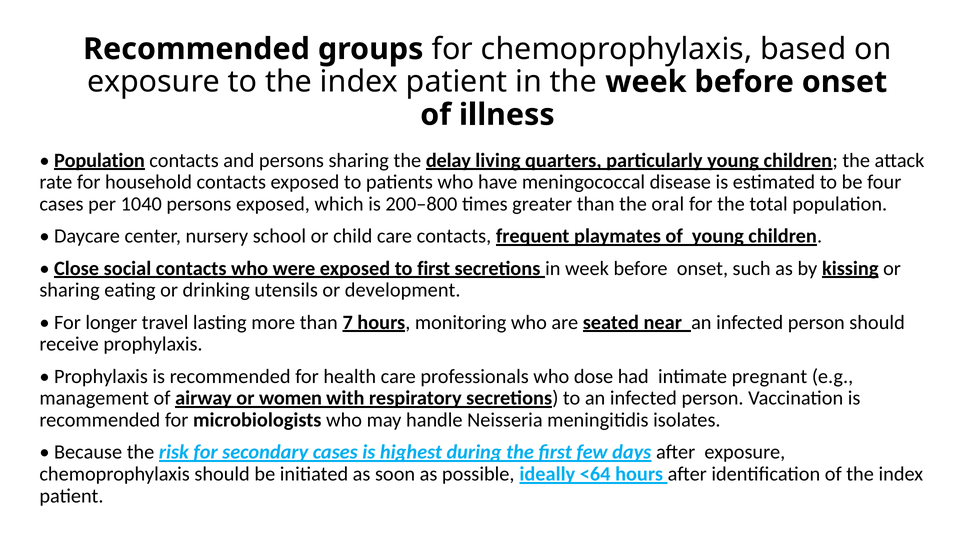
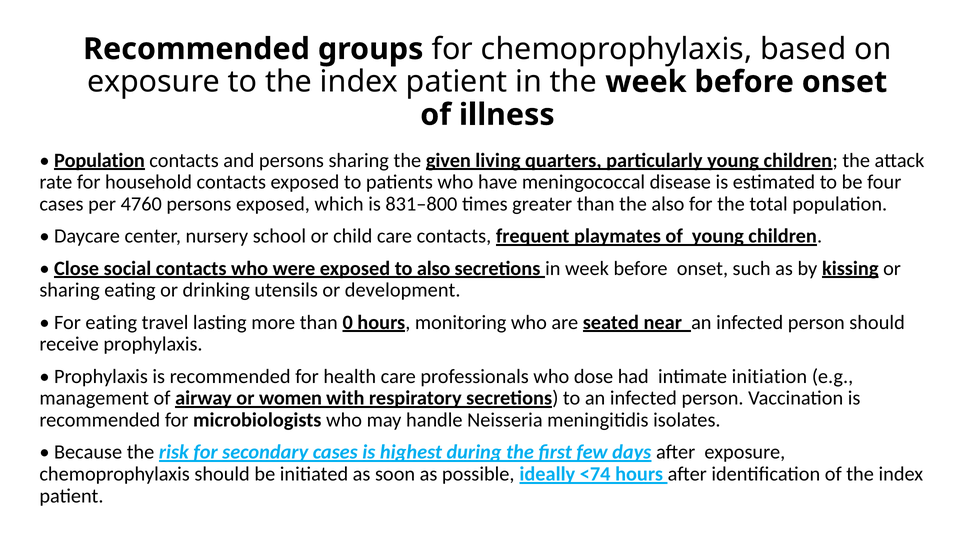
delay: delay -> given (448, 160)
1040: 1040 -> 4760 (141, 204)
200–800: 200–800 -> 831–800 (421, 204)
the oral: oral -> also (668, 204)
to first: first -> also (434, 269)
For longer: longer -> eating (111, 323)
7: 7 -> 0 (348, 323)
pregnant: pregnant -> initiation (769, 377)
<64: <64 -> <74 (595, 475)
